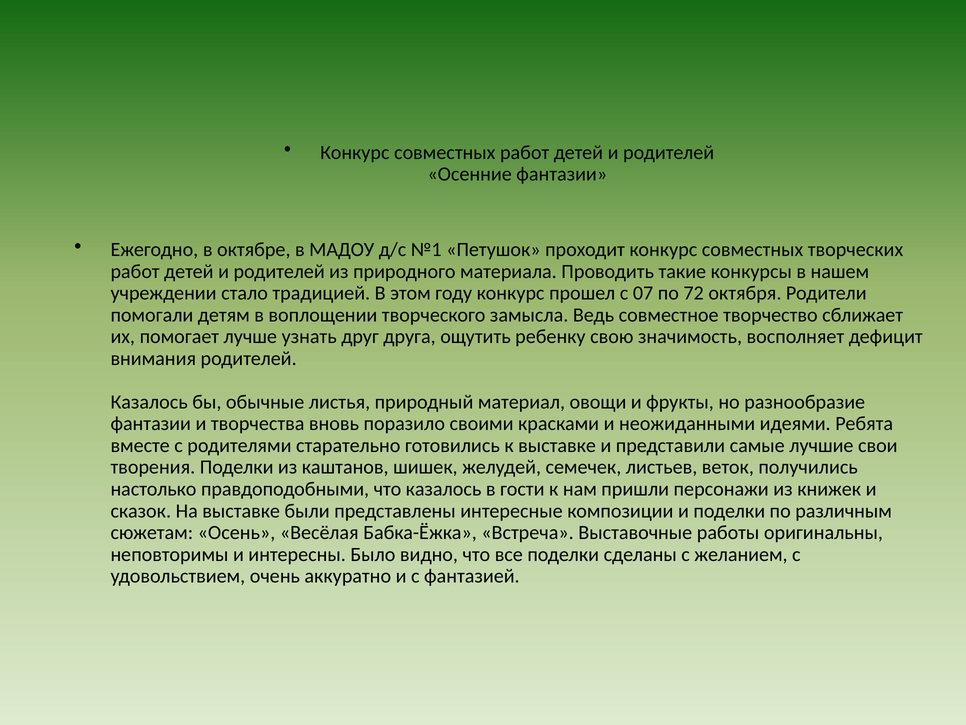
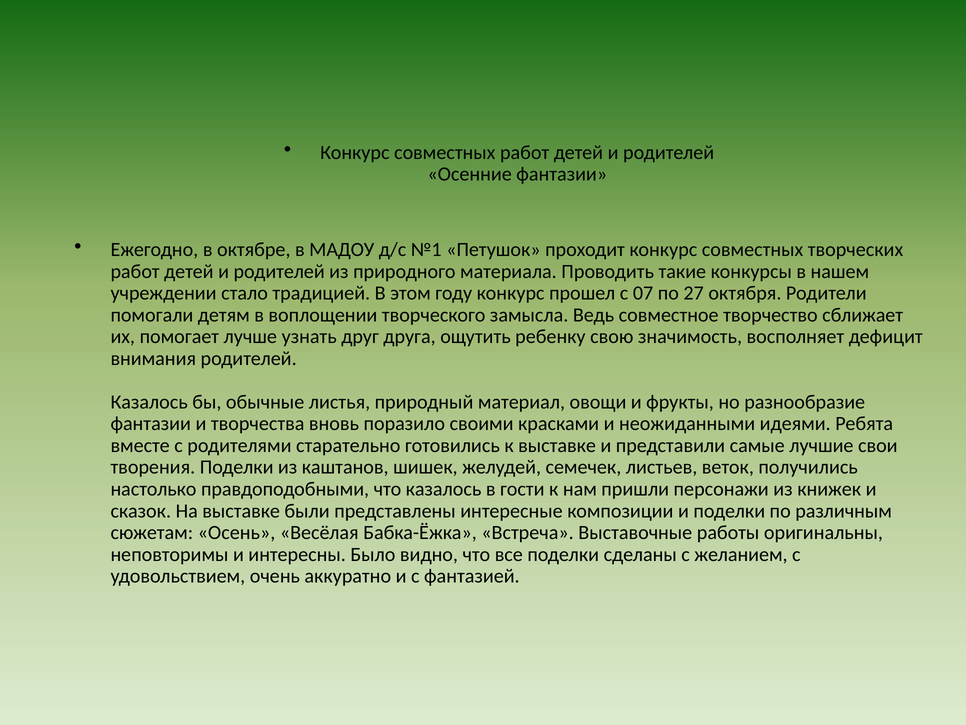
72: 72 -> 27 (694, 293)
